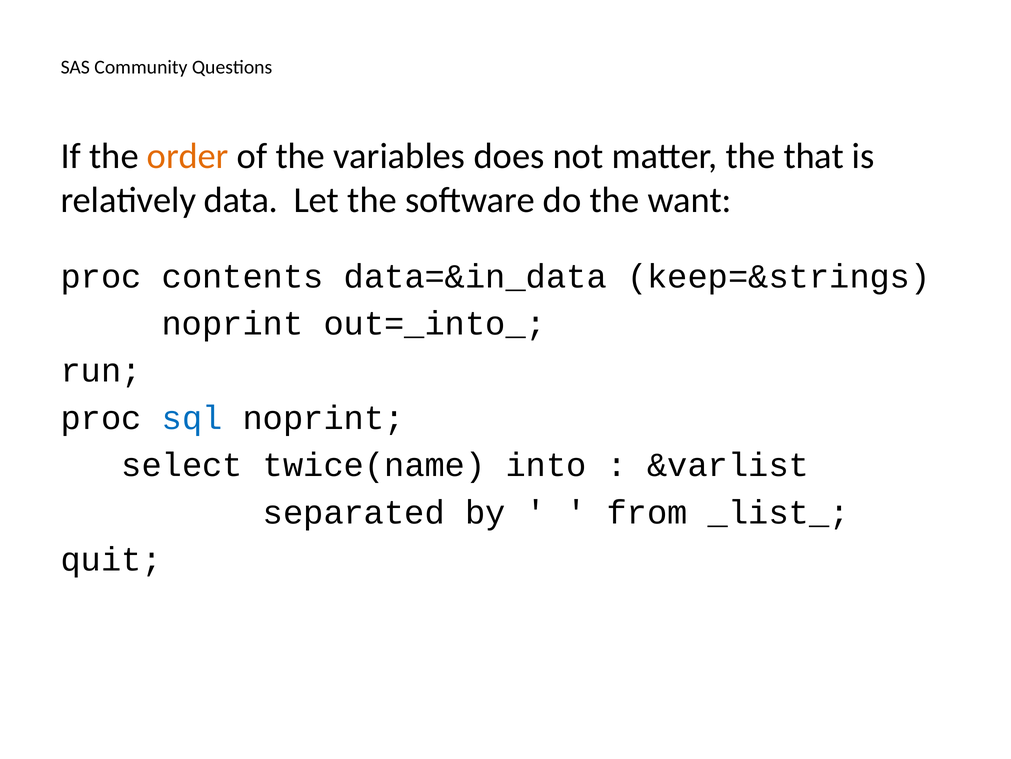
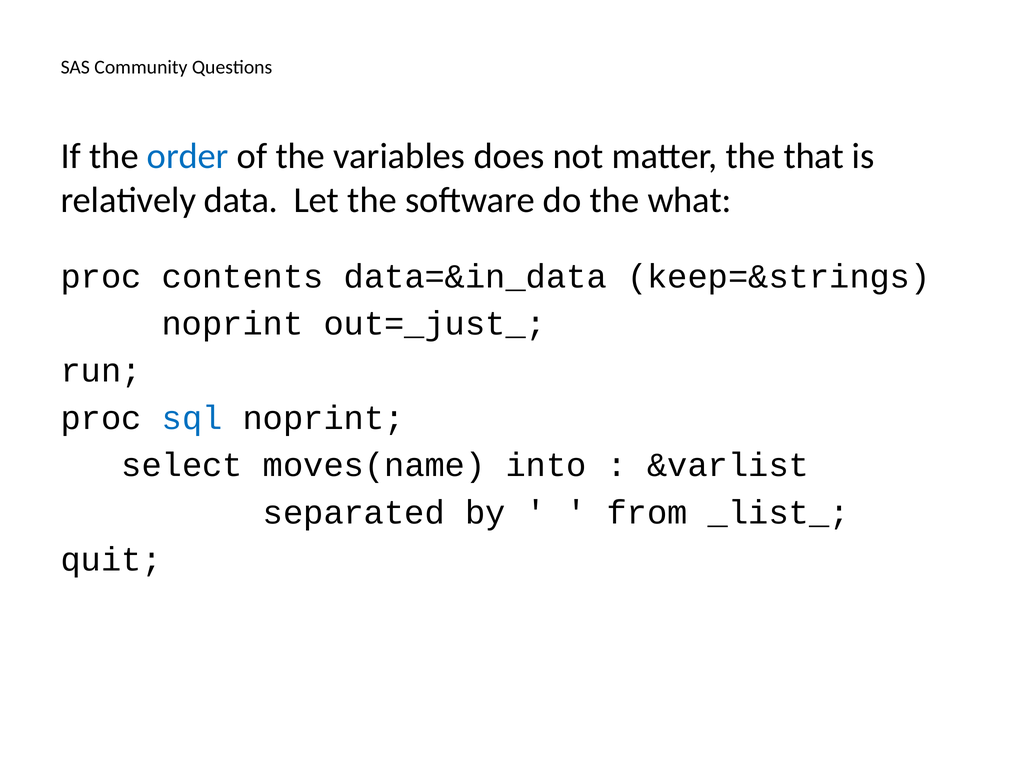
order colour: orange -> blue (188, 156)
want: want -> what (690, 200)
out=_into_: out=_into_ -> out=_just_ (435, 323)
twice(name: twice(name -> moves(name (374, 465)
